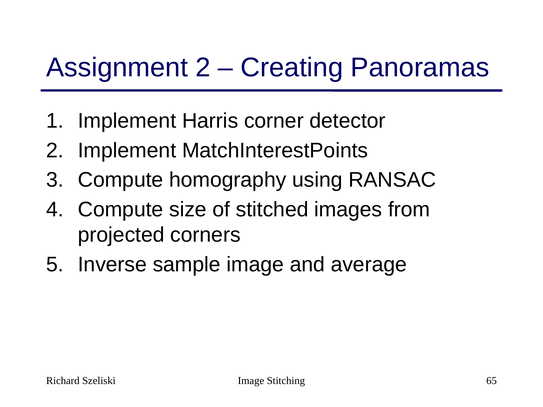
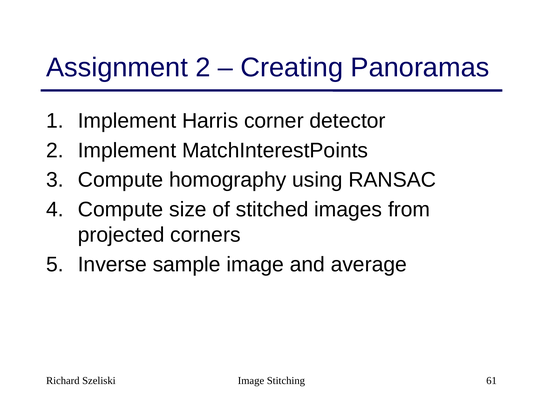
65: 65 -> 61 (492, 381)
